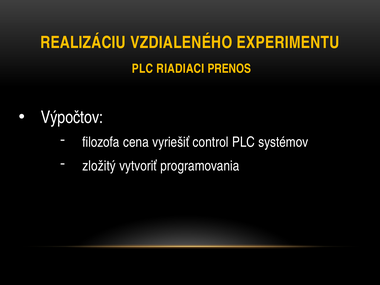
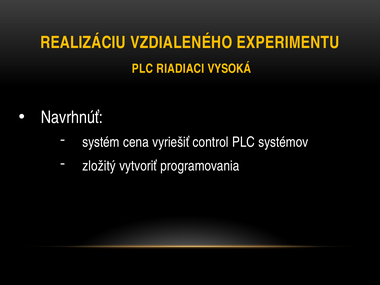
PRENOS: PRENOS -> VYSOKÁ (229, 69)
Výpočtov: Výpočtov -> Navrhnúť (72, 117)
filozofa: filozofa -> systém (101, 142)
